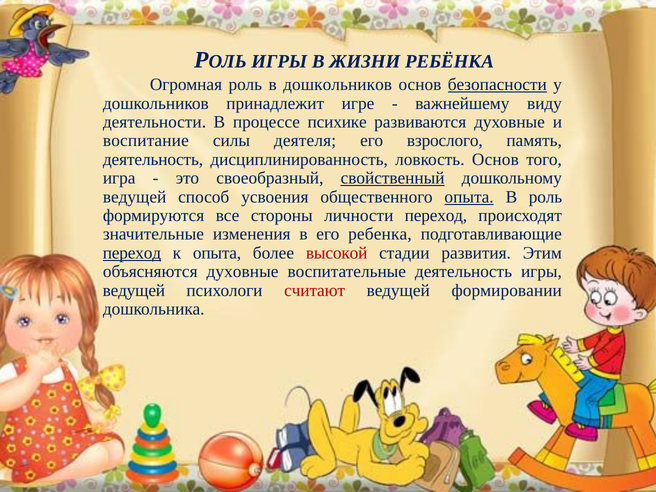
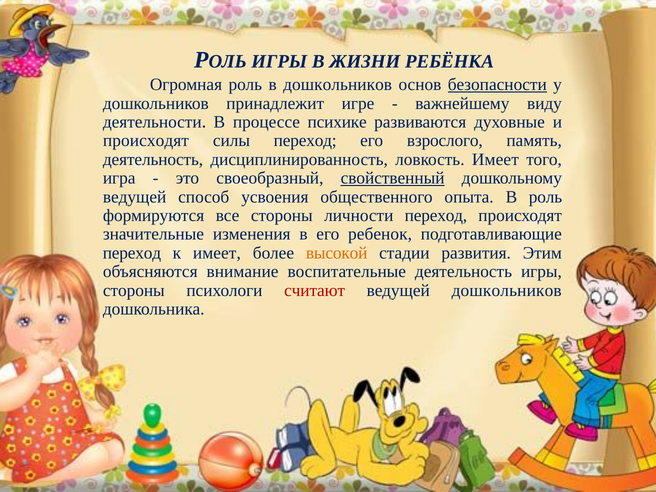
воспитание: воспитание -> происходят (146, 141)
силы деятеля: деятеля -> переход (305, 141)
ловкость Основ: Основ -> Имеет (495, 159)
опыта underline: present -> none (469, 197)
ребенка: ребенка -> ребенок (380, 234)
переход underline: present -> none (132, 253)
к опыта: опыта -> имеет (217, 253)
высокой colour: red -> orange (337, 253)
объясняются духовные: духовные -> внимание (243, 272)
ведущей: ведущей -> стороны (134, 290)
ведущей формировании: формировании -> дошкольников (507, 290)
